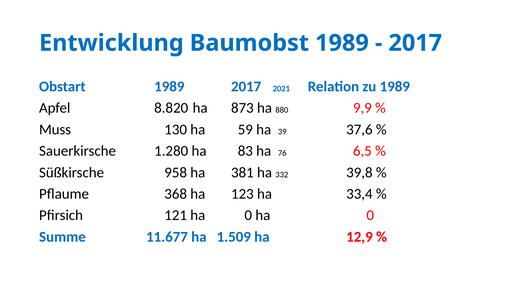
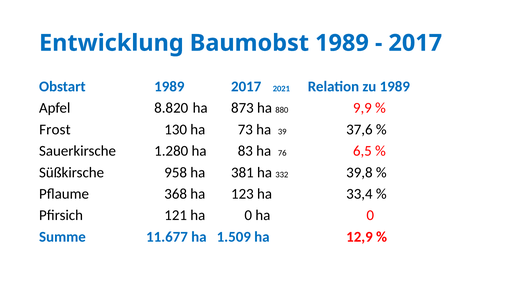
Muss: Muss -> Frost (55, 130)
59: 59 -> 73 (245, 130)
